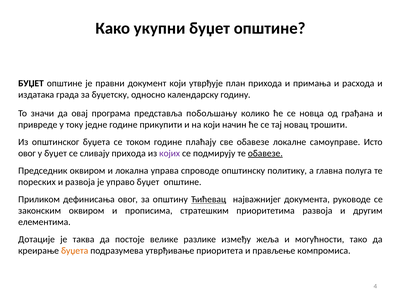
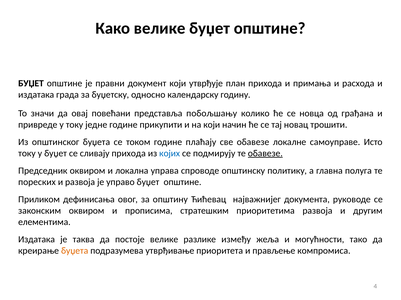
Како укупни: укупни -> велике (160, 28)
програма: програма -> повећани (111, 114)
овог: овог -> току (27, 154)
којих colour: purple -> blue (170, 154)
Ћићевац underline: present -> none (209, 200)
Дотације: Дотације -> Издатака (37, 240)
